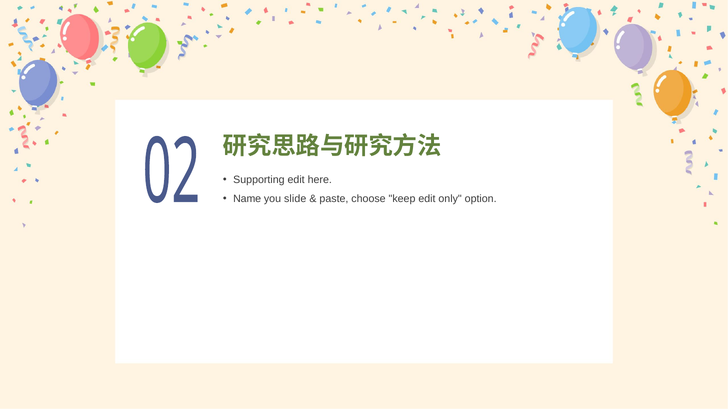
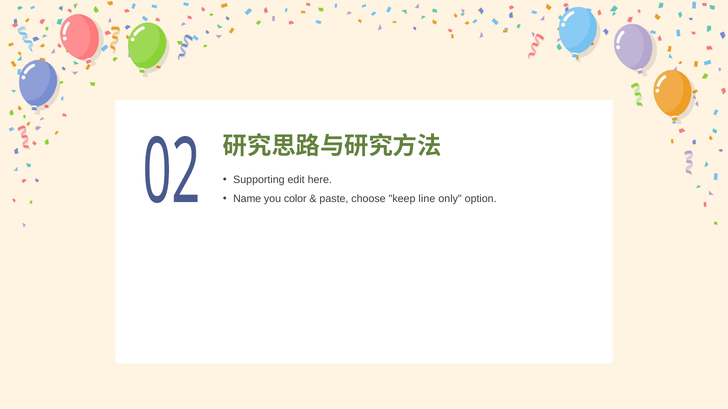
slide: slide -> color (295, 199)
keep edit: edit -> line (427, 199)
